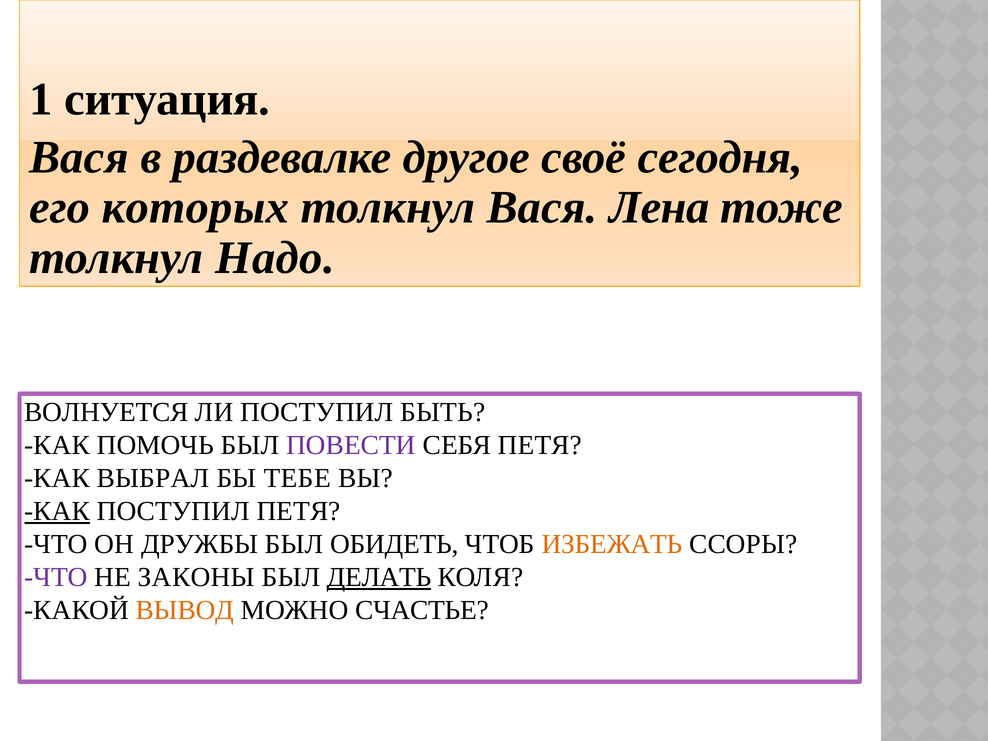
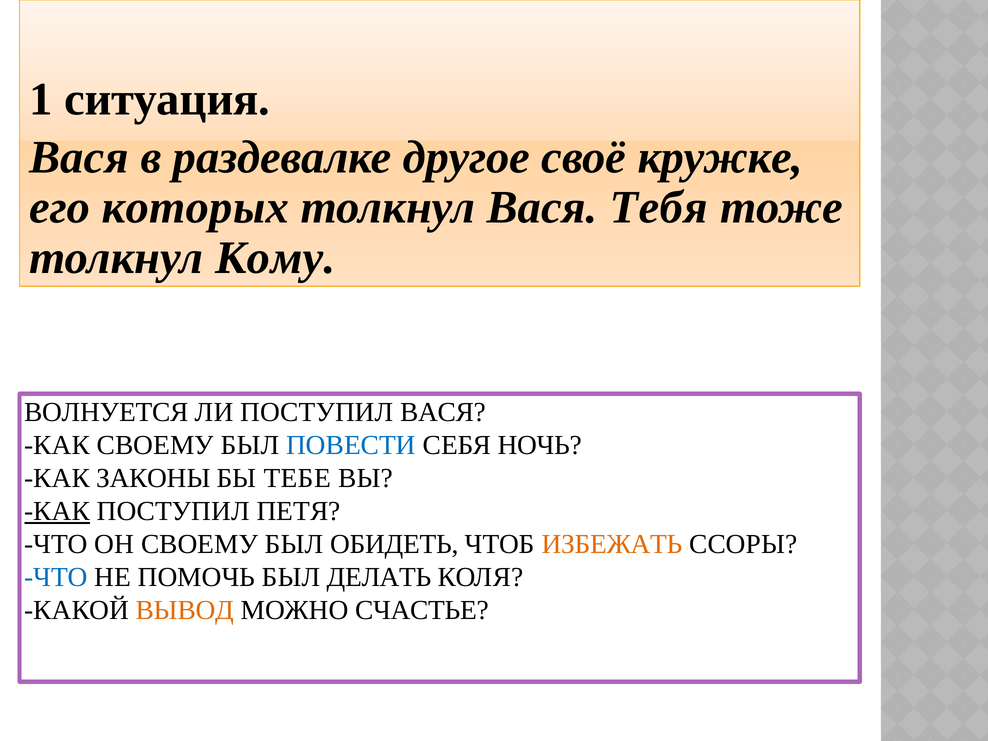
сегодня: сегодня -> кружке (720, 157)
Лена: Лена -> Тебя (659, 208)
Надо: Надо -> Кому (275, 258)
ПОСТУПИЛ БЫТЬ: БЫТЬ -> ВАСЯ (443, 412)
КАК ПОМОЧЬ: ПОМОЧЬ -> СВОЕМУ (155, 445)
ПОВЕСТИ colour: purple -> blue (351, 445)
СЕБЯ ПЕТЯ: ПЕТЯ -> НОЧЬ (540, 445)
ВЫБРАЛ: ВЫБРАЛ -> ЗАКОНЫ (153, 478)
ОН ДРУЖБЫ: ДРУЖБЫ -> СВОЕМУ (200, 544)
ЧТО colour: purple -> blue (56, 577)
ЗАКОНЫ: ЗАКОНЫ -> ПОМОЧЬ (196, 577)
ДЕЛАТЬ underline: present -> none (379, 577)
